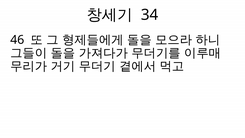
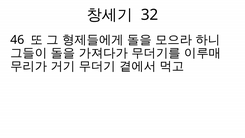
34: 34 -> 32 (150, 15)
